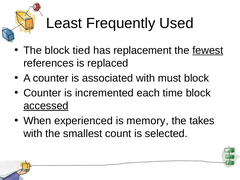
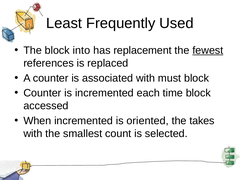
tied: tied -> into (81, 50)
accessed underline: present -> none (46, 106)
When experienced: experienced -> incremented (84, 121)
memory: memory -> oriented (148, 121)
